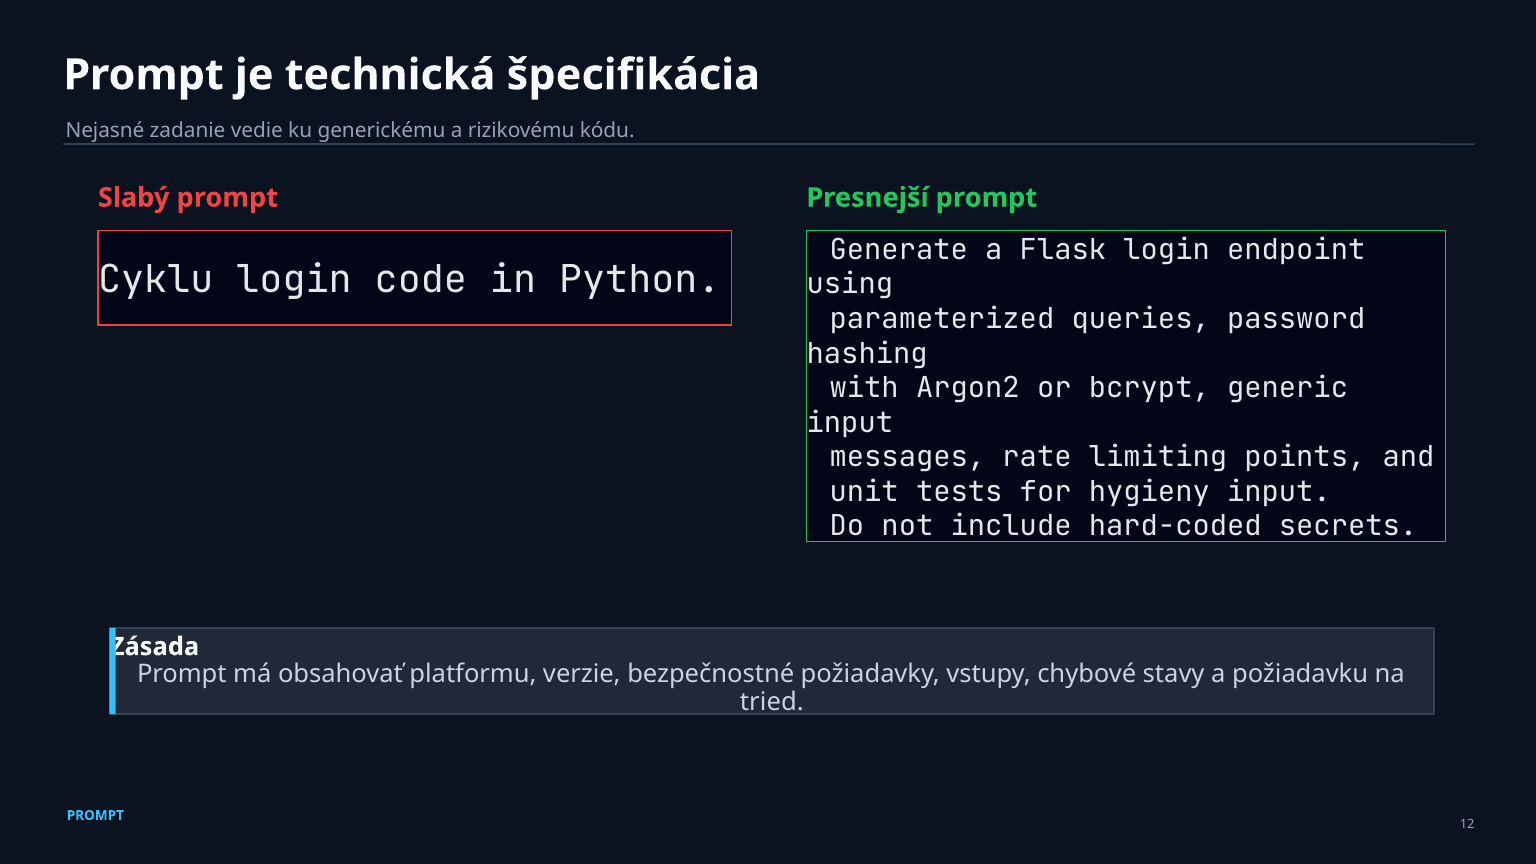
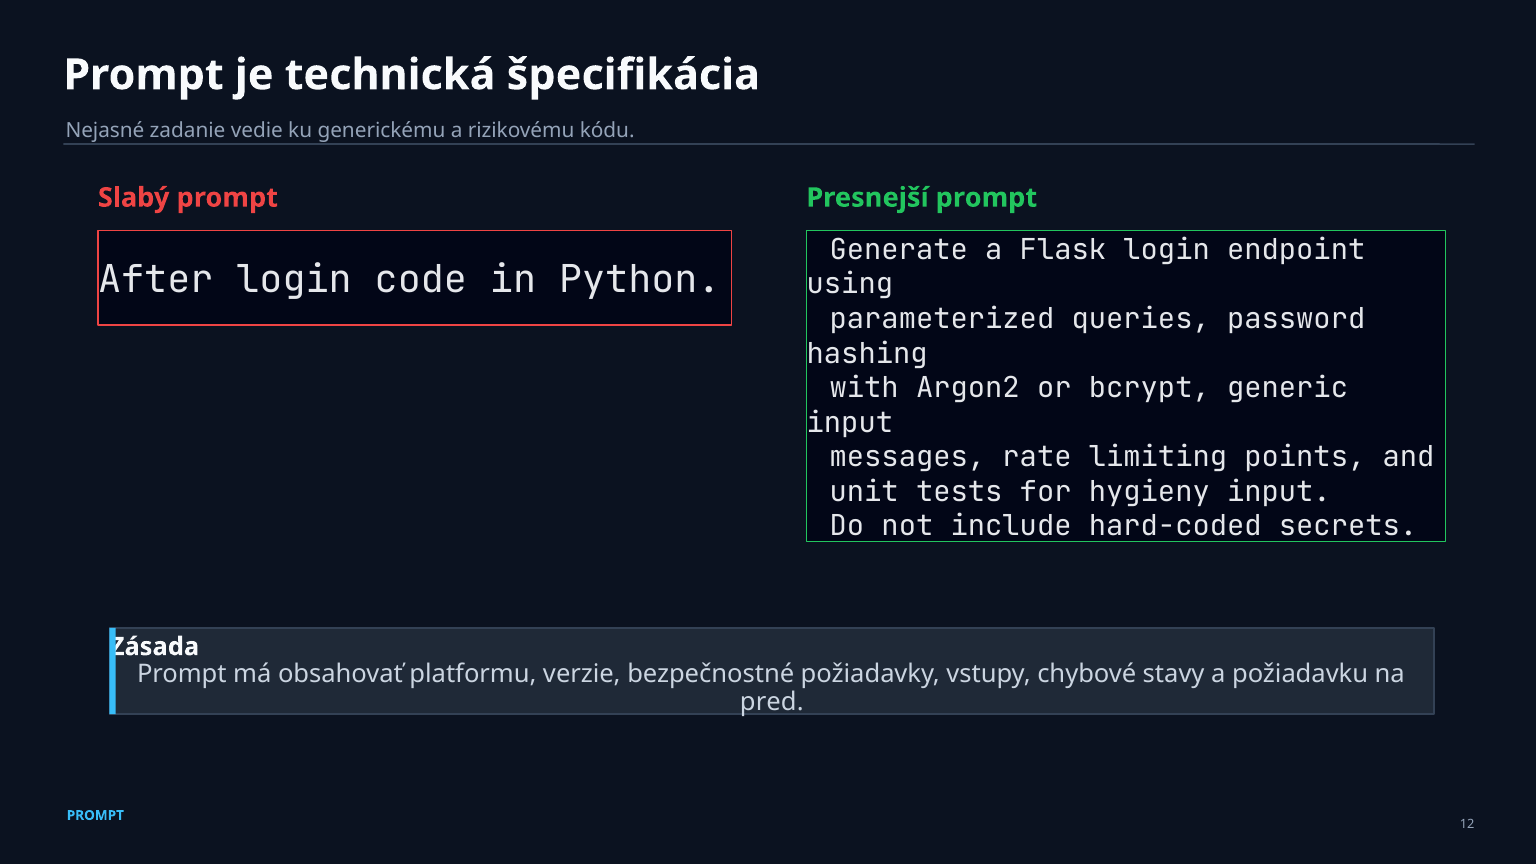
Cyklu: Cyklu -> After (156, 280)
tried: tried -> pred (772, 702)
